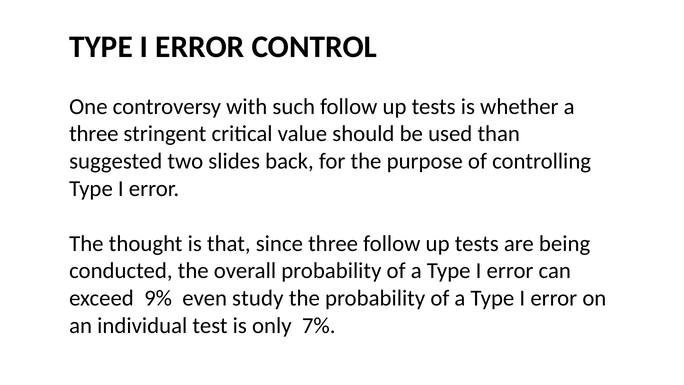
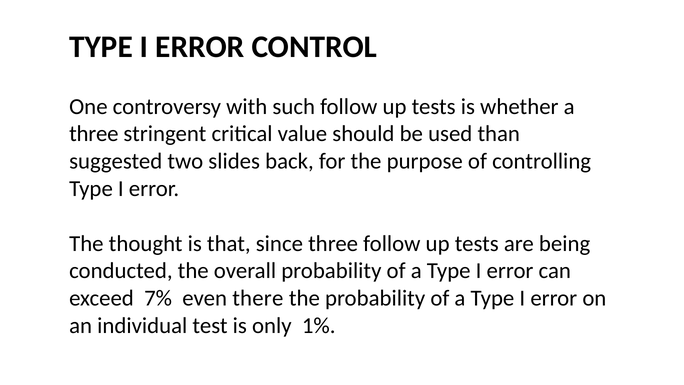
9%: 9% -> 7% (158, 298)
study: study -> there (258, 298)
7%: 7% -> 1% (319, 326)
